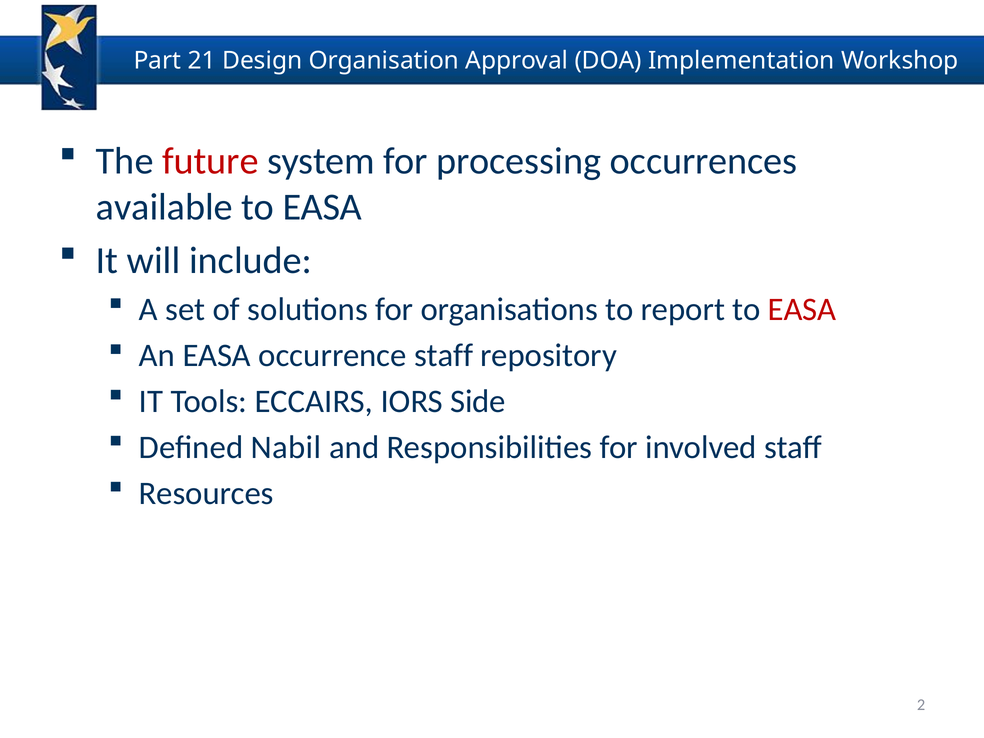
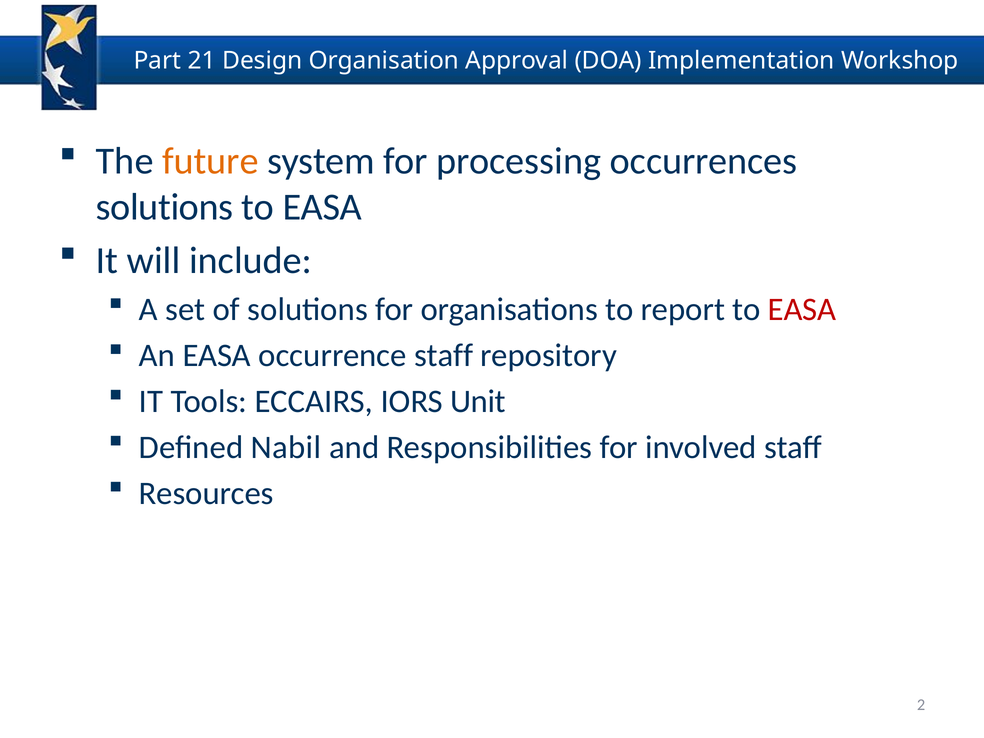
future colour: red -> orange (210, 161)
available: available -> solutions (165, 207)
Side: Side -> Unit (478, 401)
